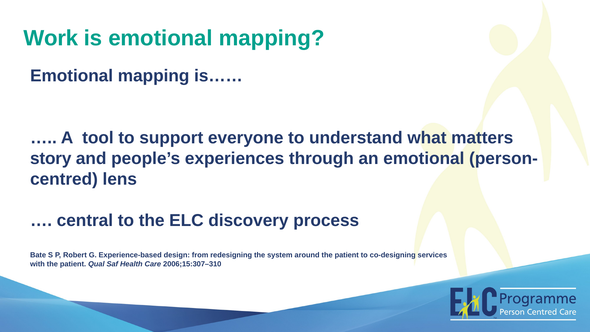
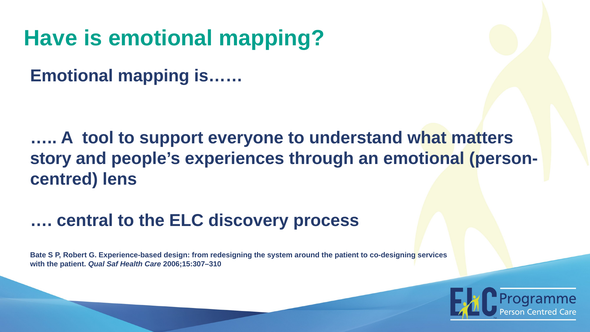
Work: Work -> Have (51, 38)
